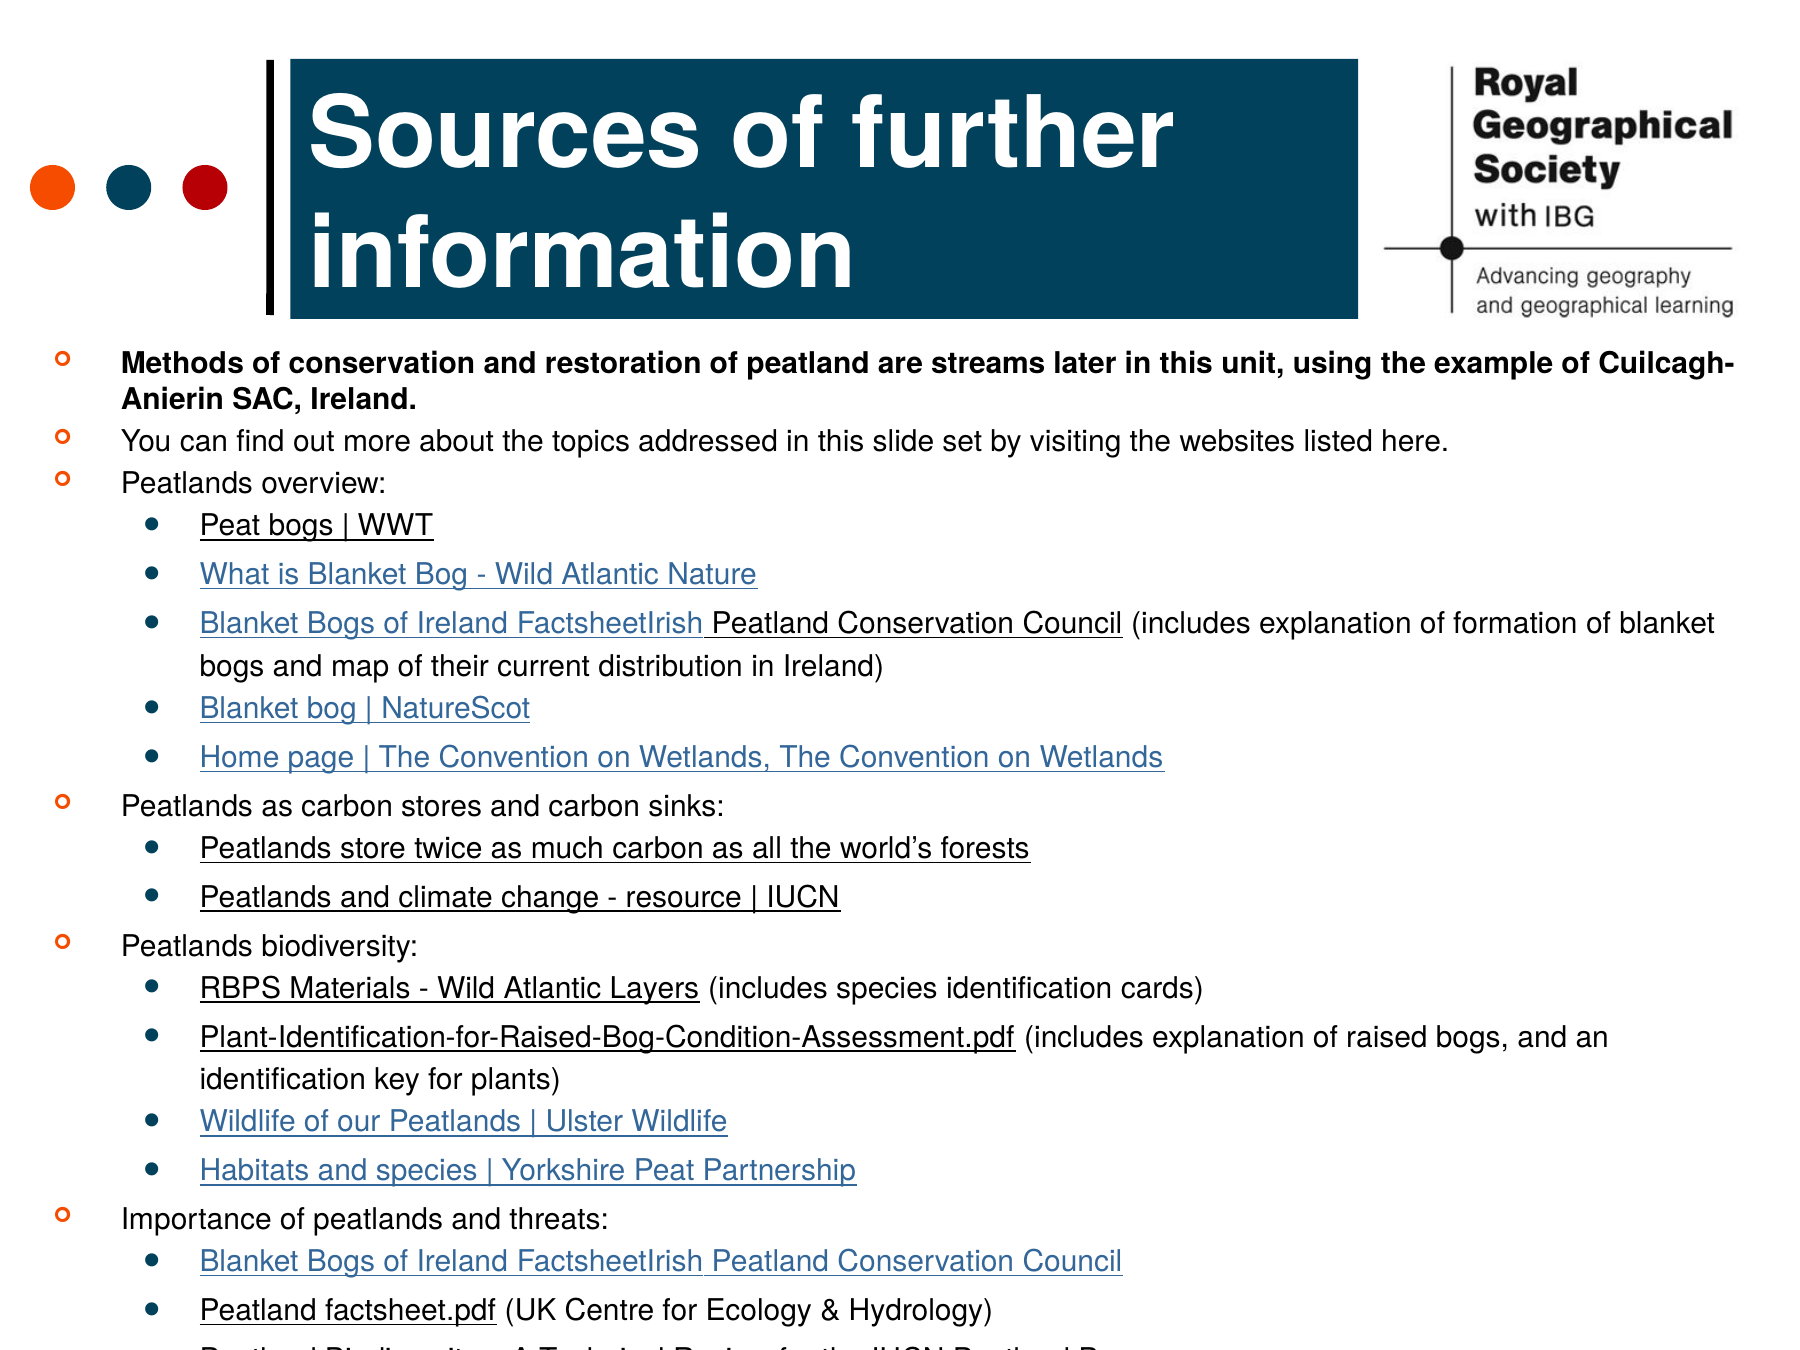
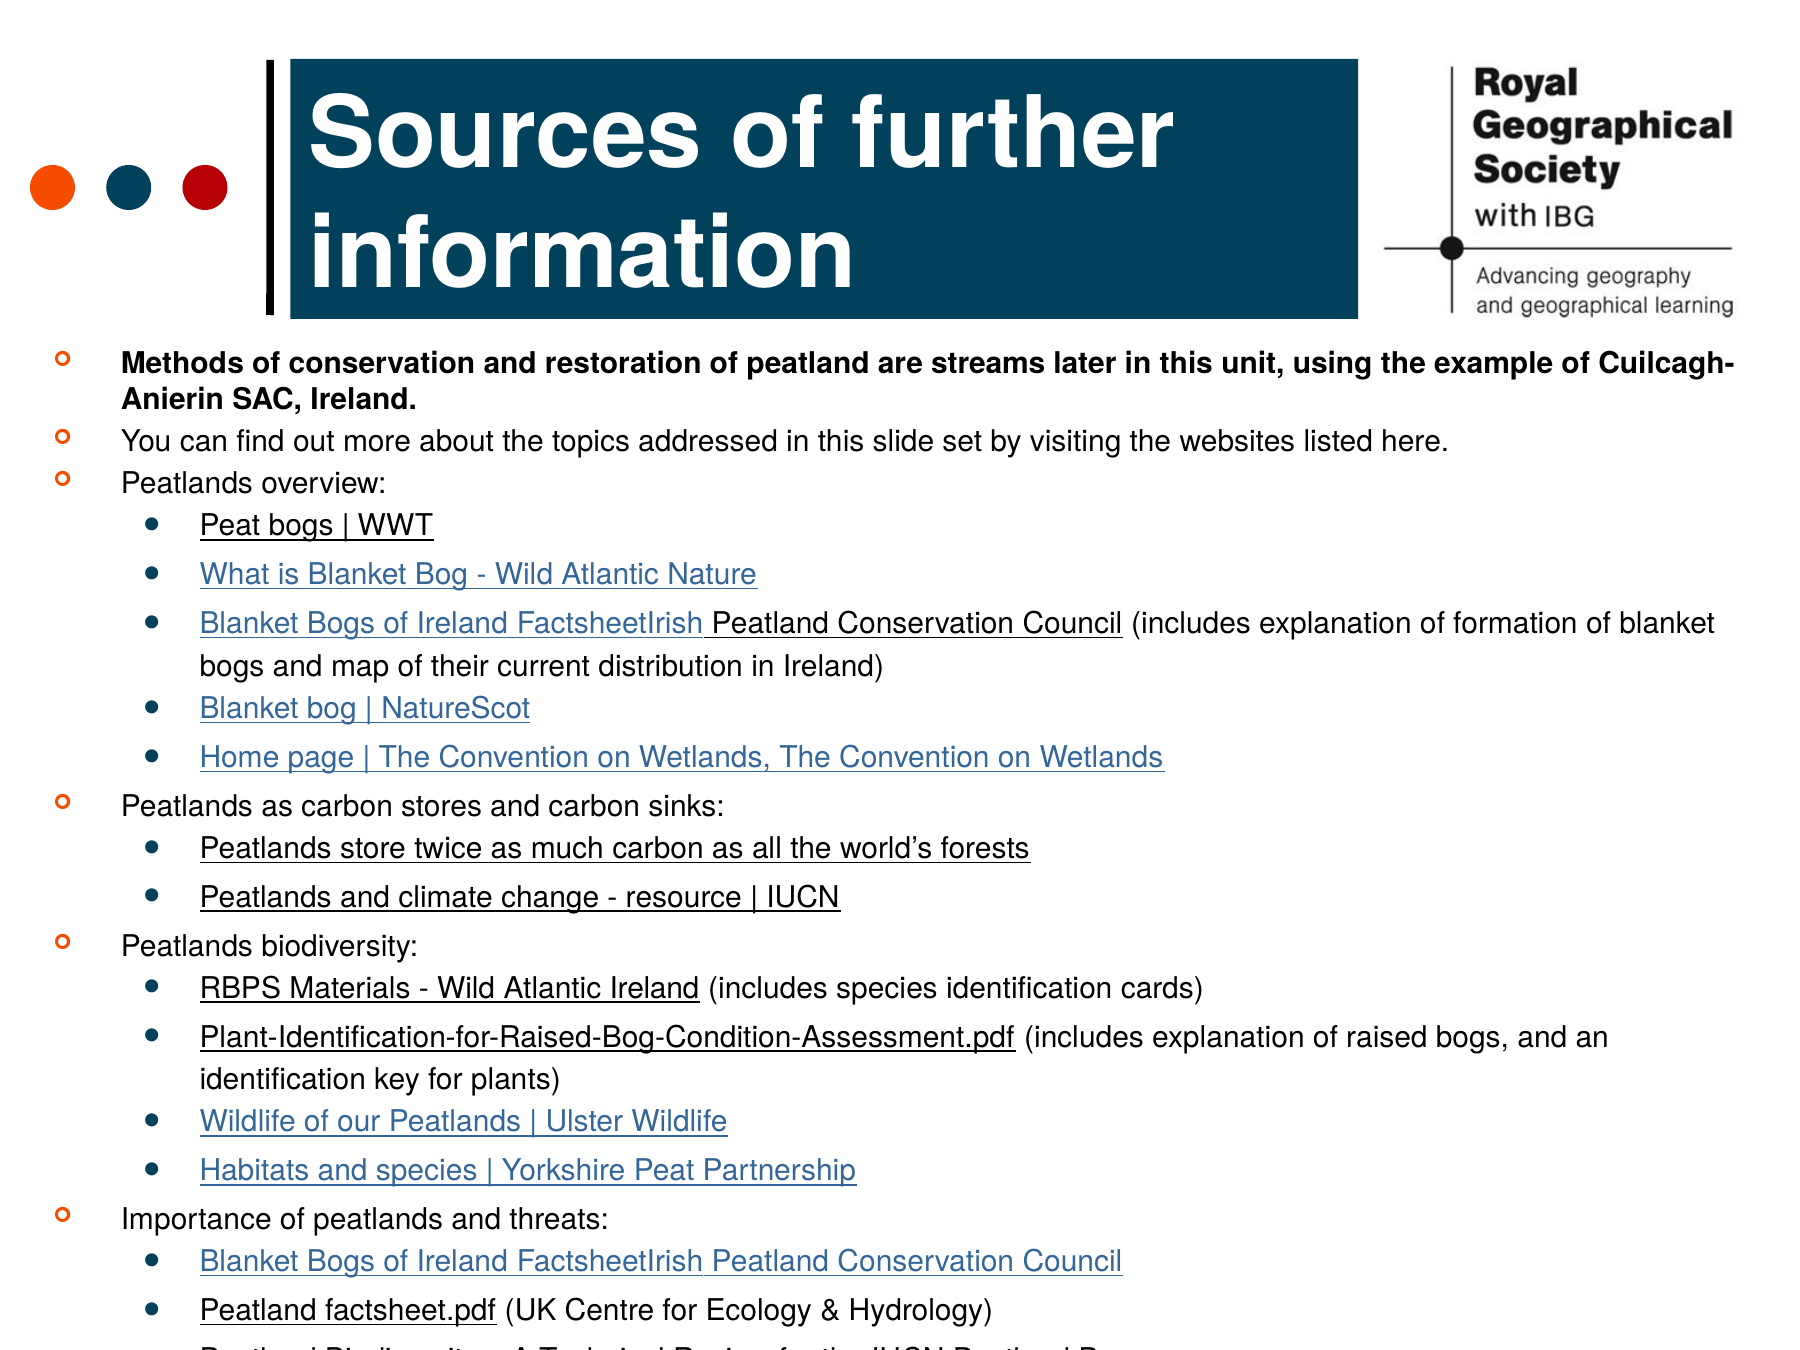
Atlantic Layers: Layers -> Ireland (654, 988)
